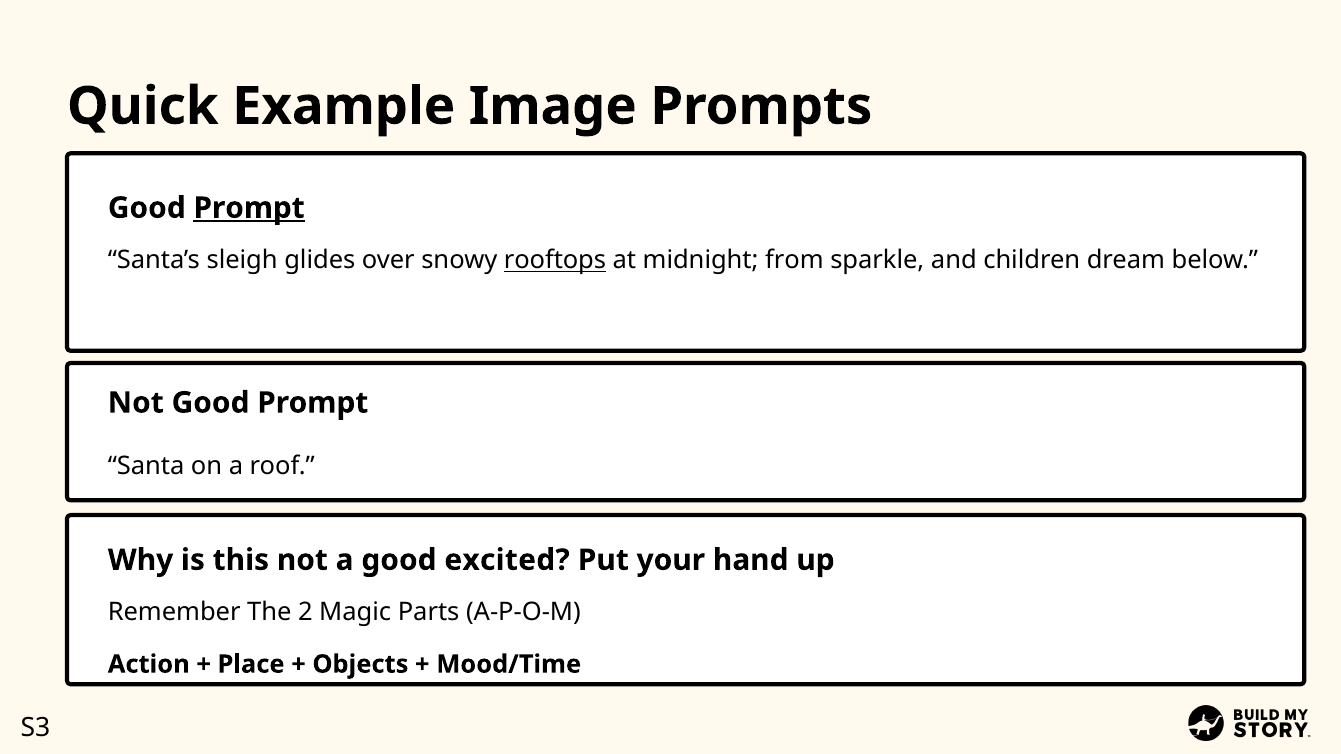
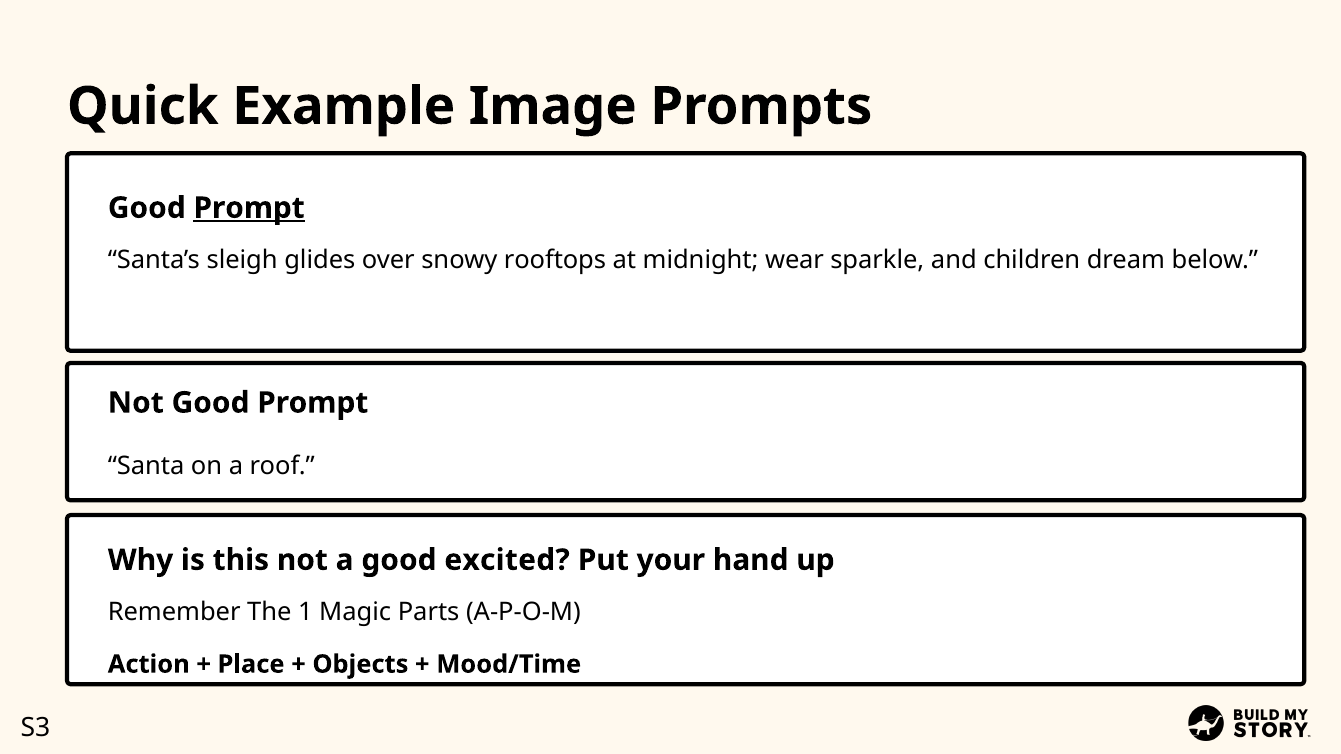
rooftops underline: present -> none (555, 260)
from: from -> wear (795, 260)
2: 2 -> 1 (305, 612)
